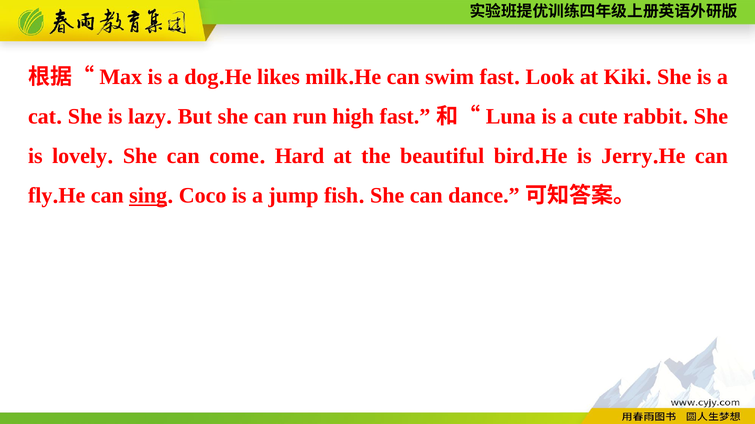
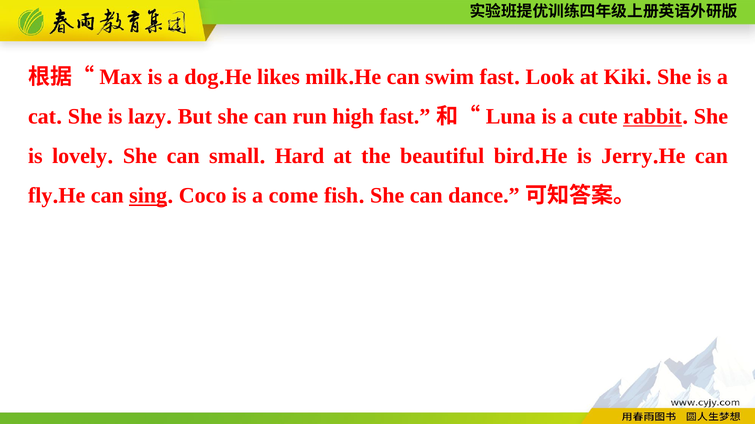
rabbit underline: none -> present (652, 117)
come: come -> small (234, 156)
jump: jump -> come (293, 196)
